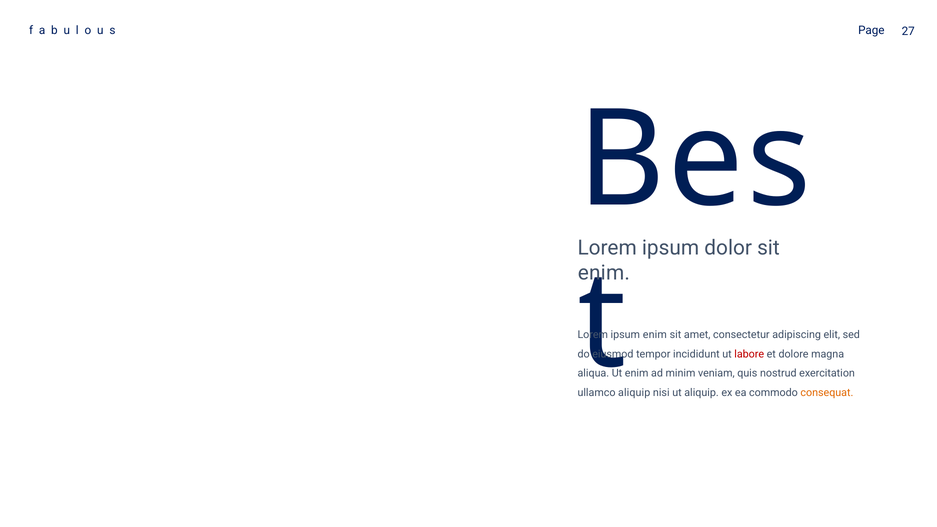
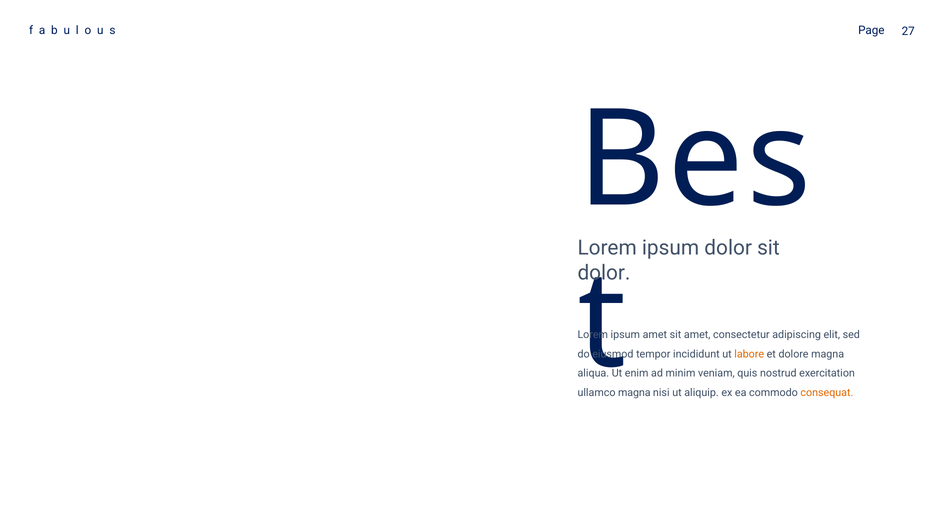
enim: enim -> dolor (604, 273)
enim: enim -> amet (655, 335)
labore colour: red -> orange (749, 354)
aliquip: aliquip -> magna (634, 393)
